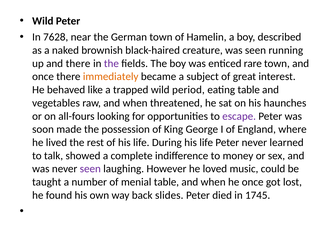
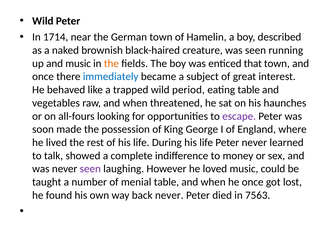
7628: 7628 -> 1714 (56, 37)
and there: there -> music (78, 64)
the colour: purple -> orange (111, 64)
rare: rare -> that (253, 64)
immediately colour: orange -> blue (111, 77)
back slides: slides -> never (169, 196)
1745: 1745 -> 7563 (258, 196)
